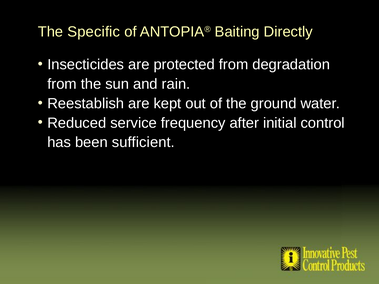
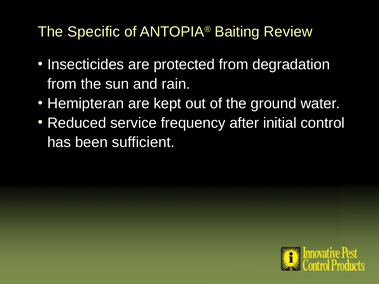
Directly: Directly -> Review (288, 32)
Reestablish: Reestablish -> Hemipteran (86, 104)
